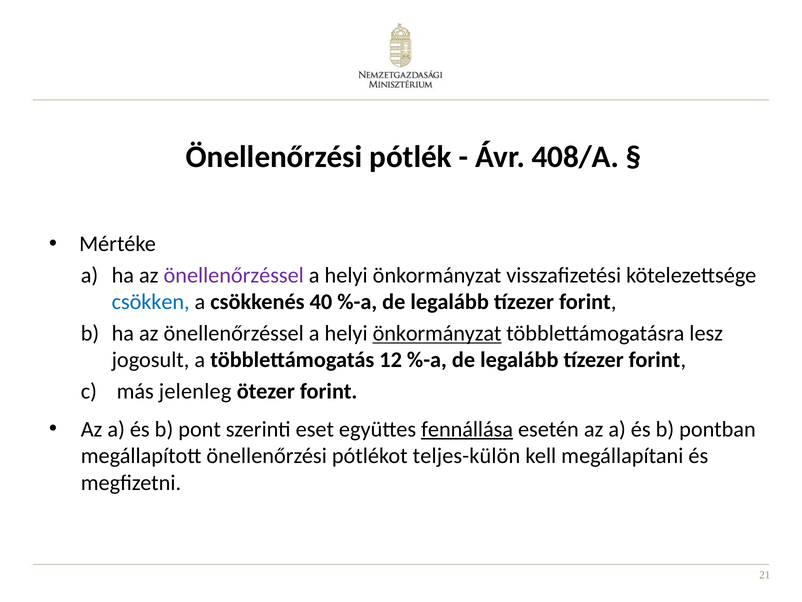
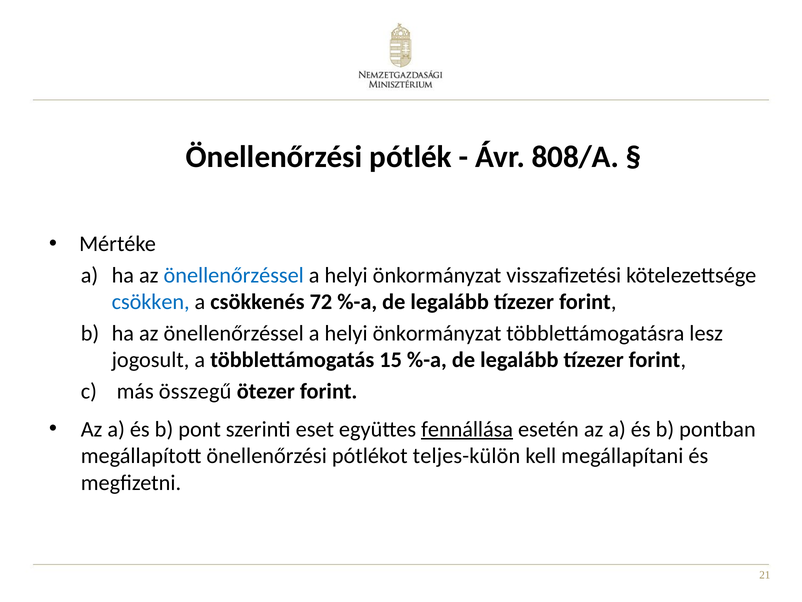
408/A: 408/A -> 808/A (575, 157)
önellenőrzéssel colour: purple -> blue (234, 275)
40: 40 -> 72 (321, 302)
önkormányzat underline: present -> none (437, 333)
12: 12 -> 15 (391, 360)
jelenleg: jelenleg -> összegű (195, 391)
